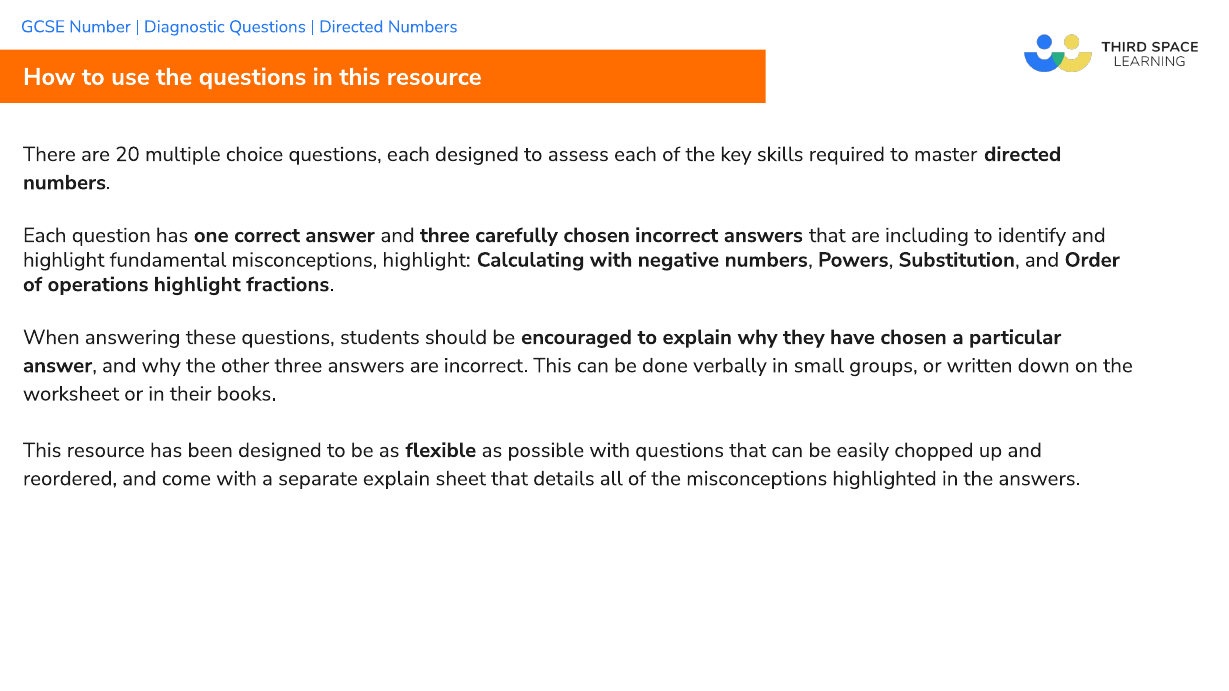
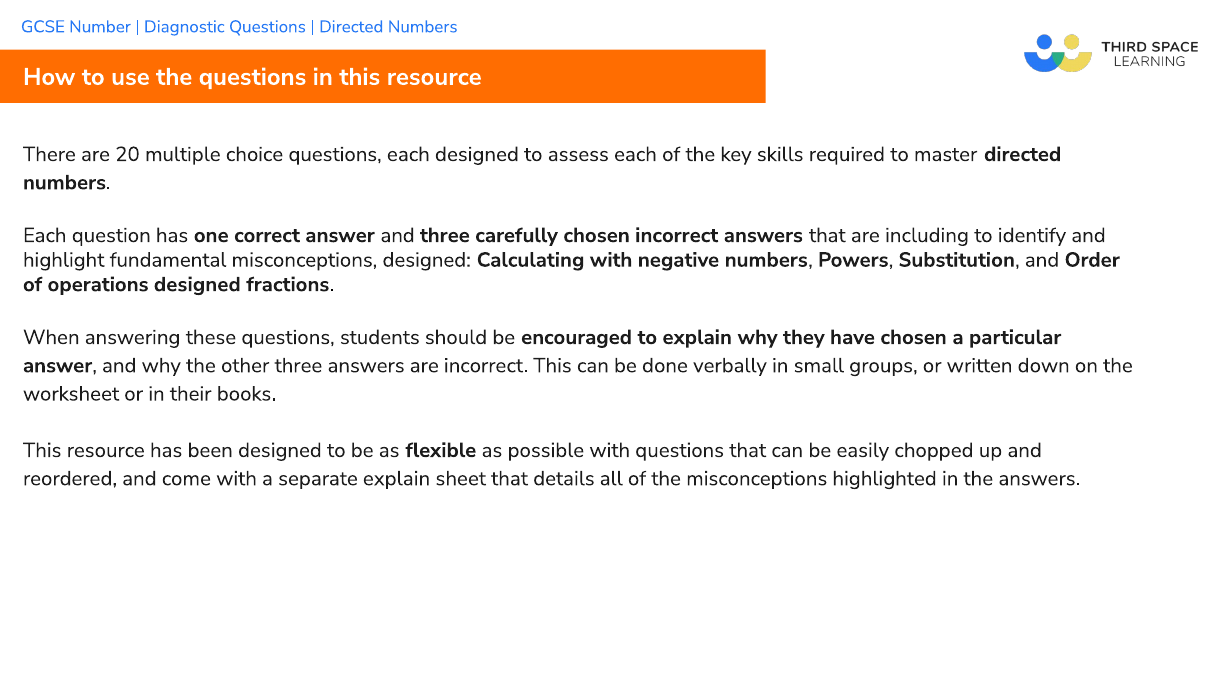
misconceptions highlight: highlight -> designed (427, 260)
operations highlight: highlight -> designed (197, 285)
